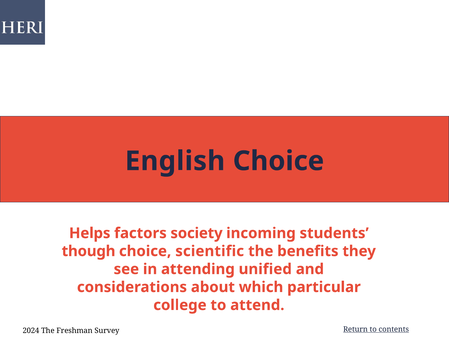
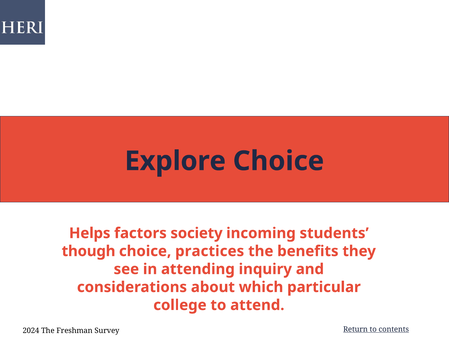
English: English -> Explore (175, 161)
scientific: scientific -> practices (210, 251)
unified: unified -> inquiry (265, 269)
